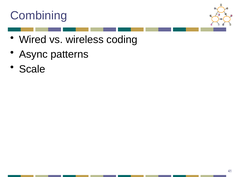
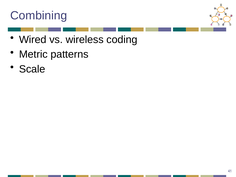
Async: Async -> Metric (33, 54)
